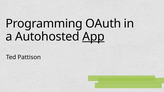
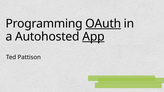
OAuth underline: none -> present (103, 24)
